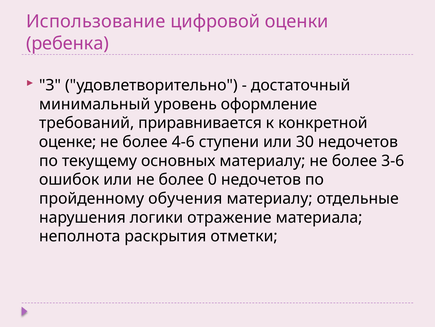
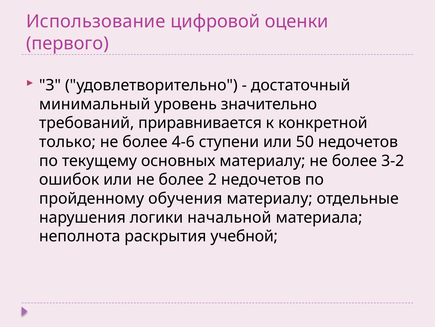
ребенка: ребенка -> первого (67, 43)
оформление: оформление -> значительно (269, 104)
оценке: оценке -> только (67, 142)
30: 30 -> 50 (305, 142)
3-6: 3-6 -> 3-2 (393, 161)
0: 0 -> 2 (212, 179)
отражение: отражение -> начальной (229, 217)
отметки: отметки -> учебной (244, 236)
